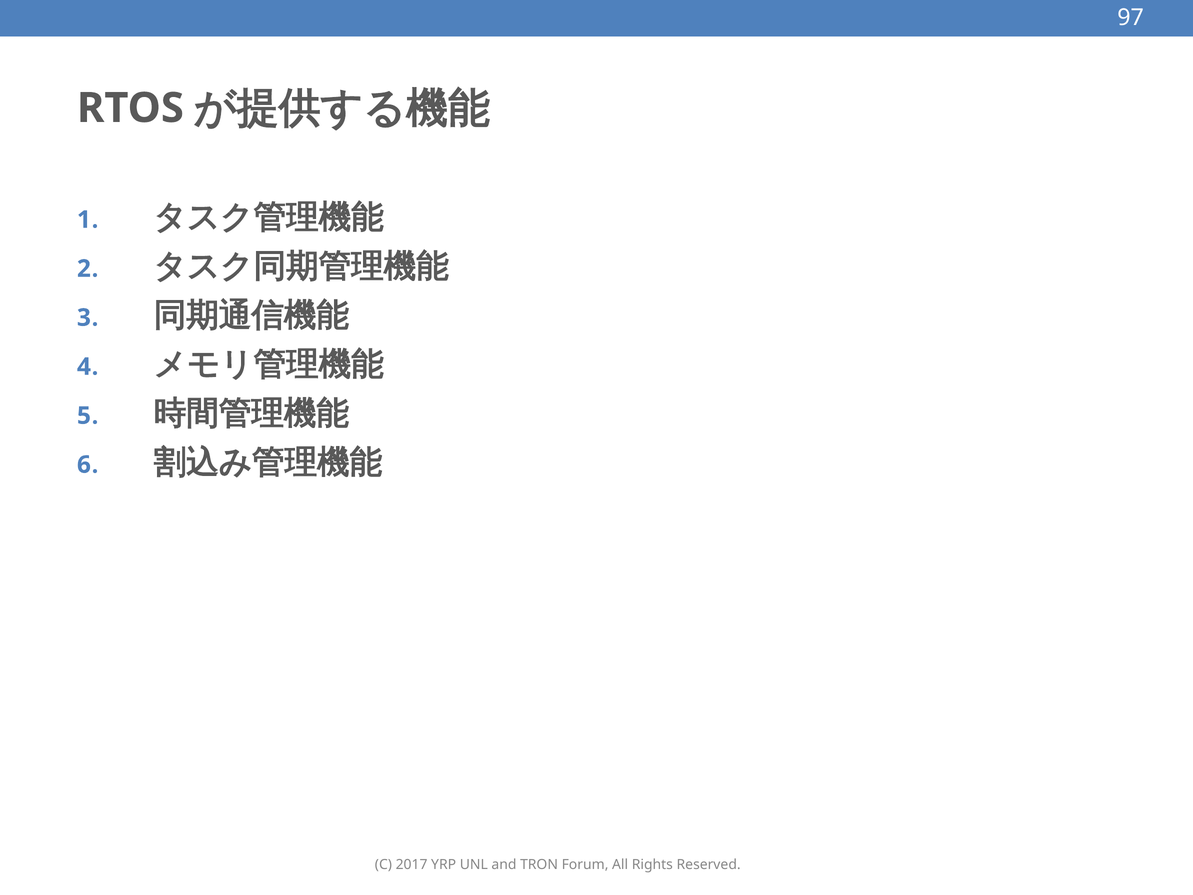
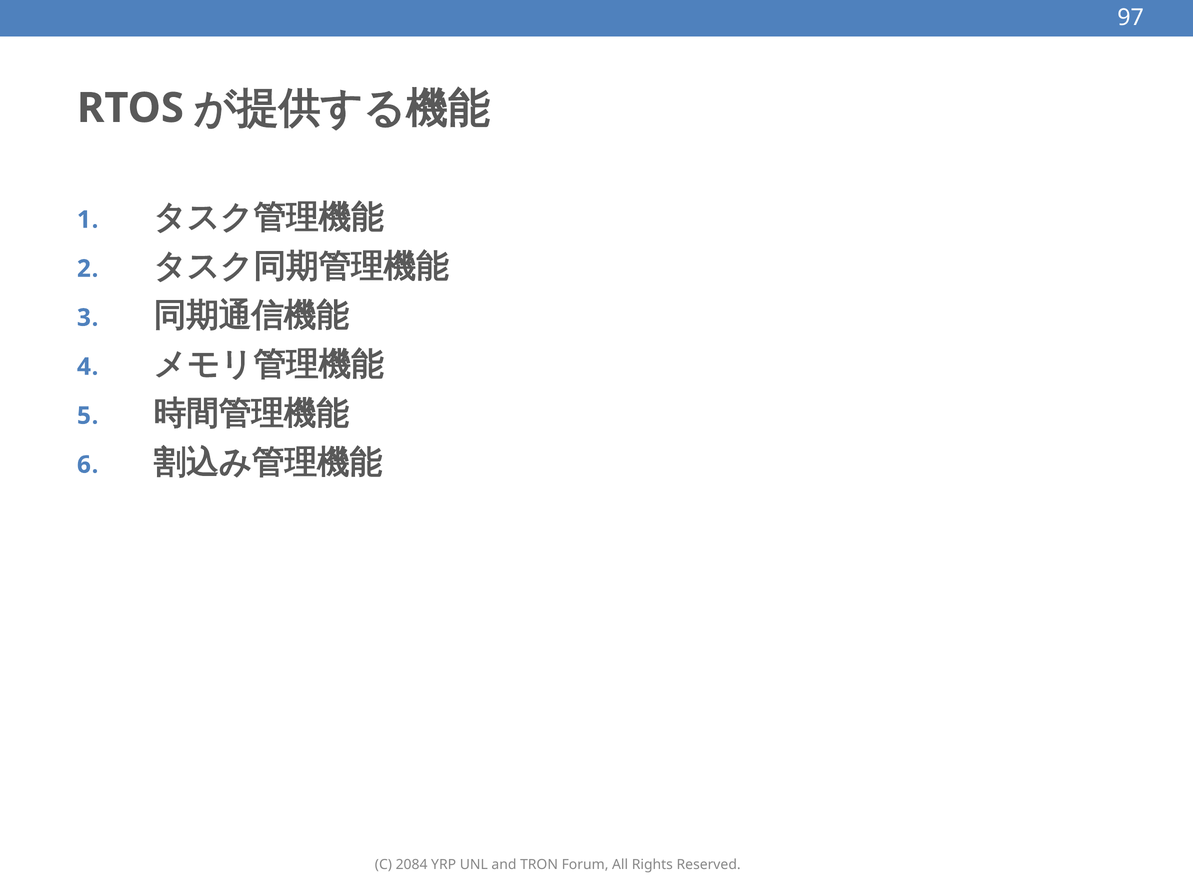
2017: 2017 -> 2084 (412, 865)
